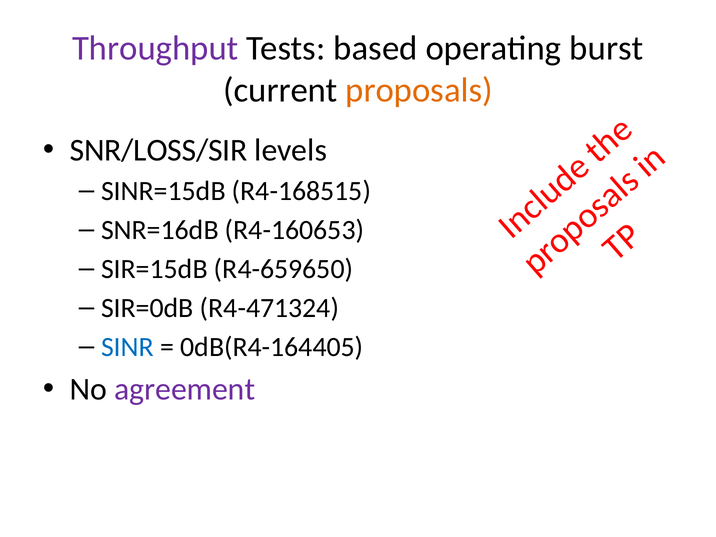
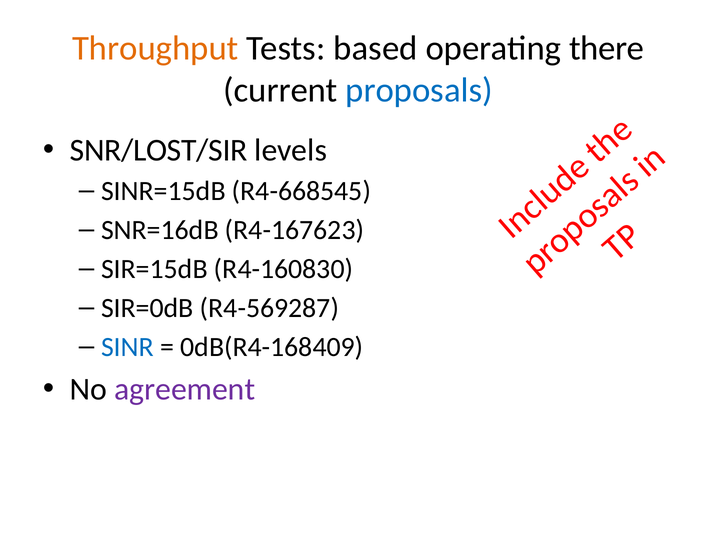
Throughput colour: purple -> orange (155, 48)
burst: burst -> there (607, 48)
proposals colour: orange -> blue (419, 90)
SNR/LOSS/SIR: SNR/LOSS/SIR -> SNR/LOST/SIR (159, 150)
R4-168515: R4-168515 -> R4-668545 (301, 191)
R4-160653: R4-160653 -> R4-167623 (295, 230)
R4-659650: R4-659650 -> R4-160830 (284, 269)
R4-471324: R4-471324 -> R4-569287 (269, 308)
0dB(R4-164405: 0dB(R4-164405 -> 0dB(R4-168409 (272, 347)
